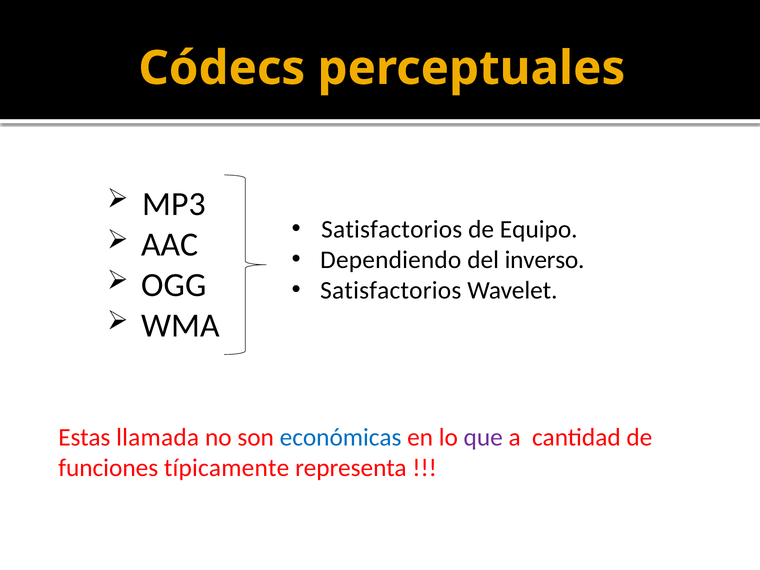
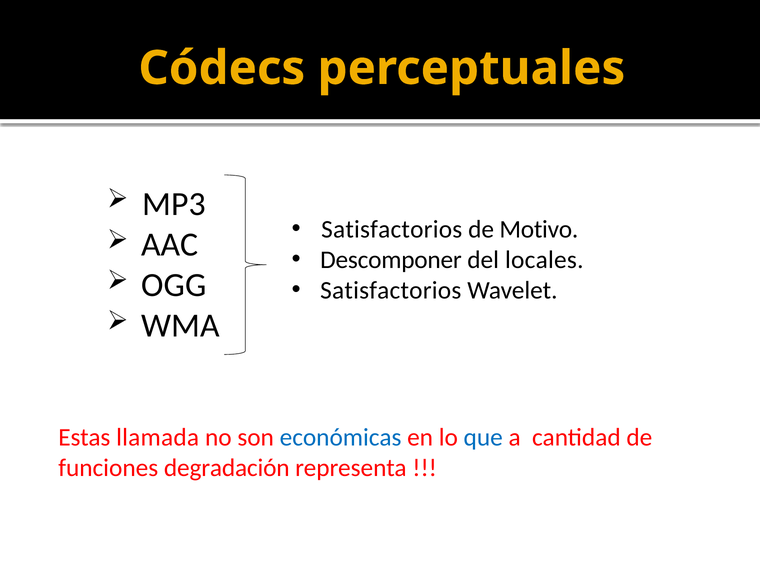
Equipo: Equipo -> Motivo (539, 230)
Dependiendo: Dependiendo -> Descomponer (391, 260)
inverso: inverso -> locales (544, 260)
que colour: purple -> blue (483, 437)
típicamente: típicamente -> degradación (227, 468)
